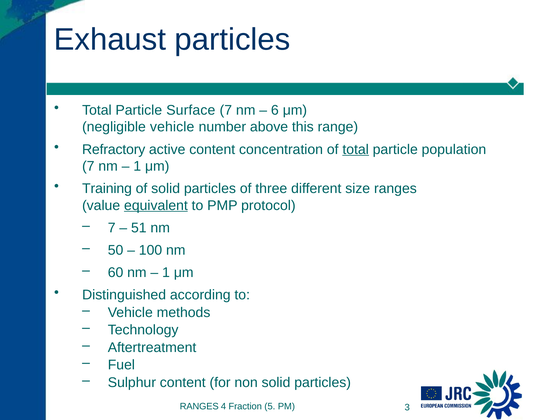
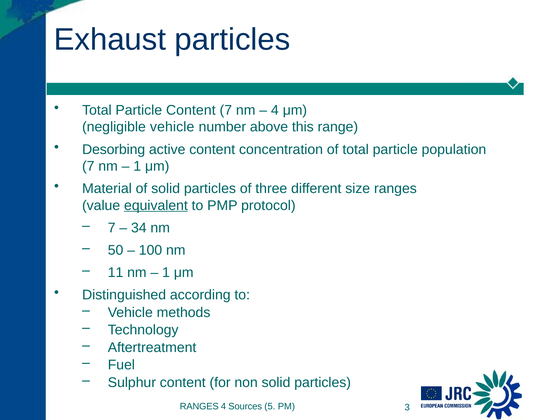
Particle Surface: Surface -> Content (191, 110)
6: 6 -> 4 (275, 110)
Refractory: Refractory -> Desorbing (114, 149)
total underline: present -> none (356, 149)
Training: Training -> Material (107, 189)
51: 51 -> 34 (139, 228)
60: 60 -> 11 (116, 273)
Fraction: Fraction -> Sources (245, 406)
